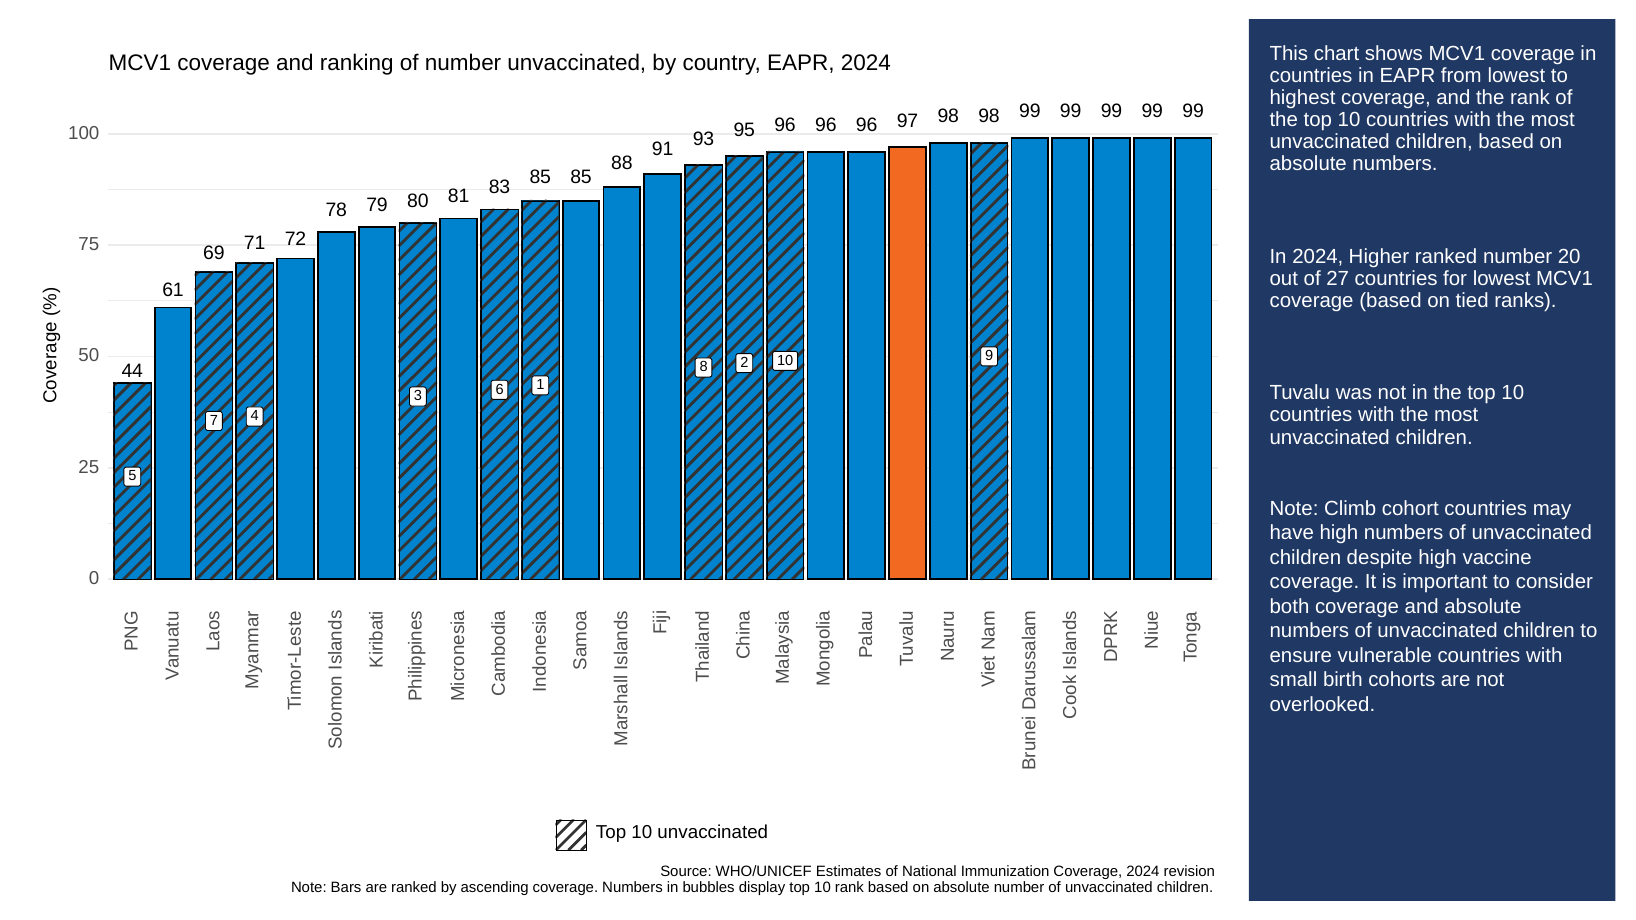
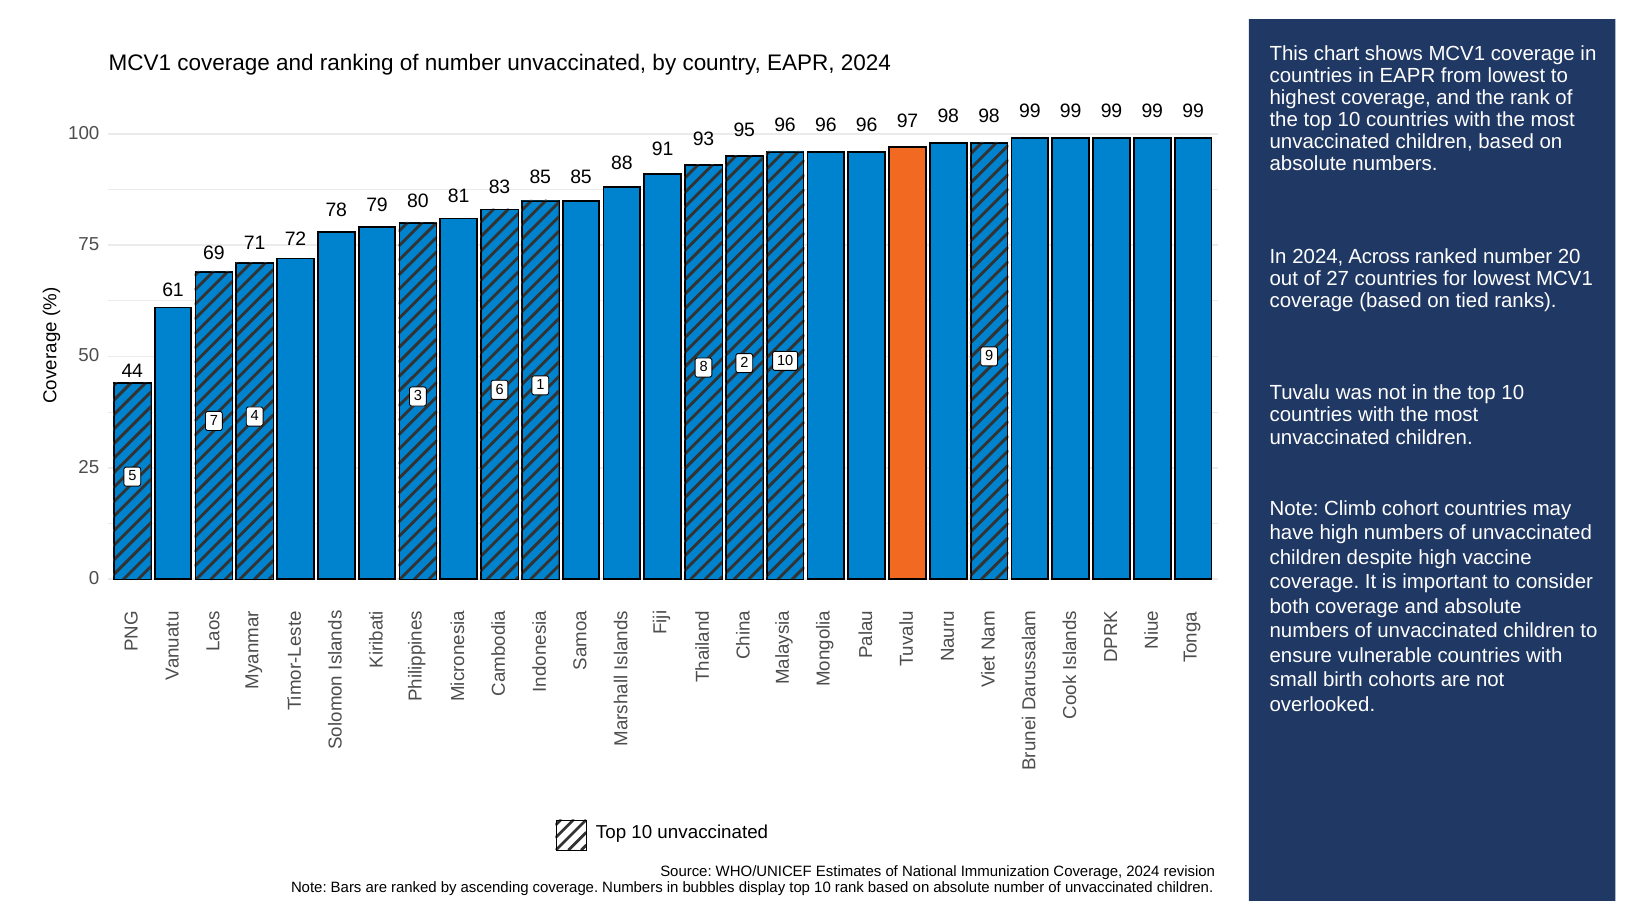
Higher: Higher -> Across (1379, 257)
